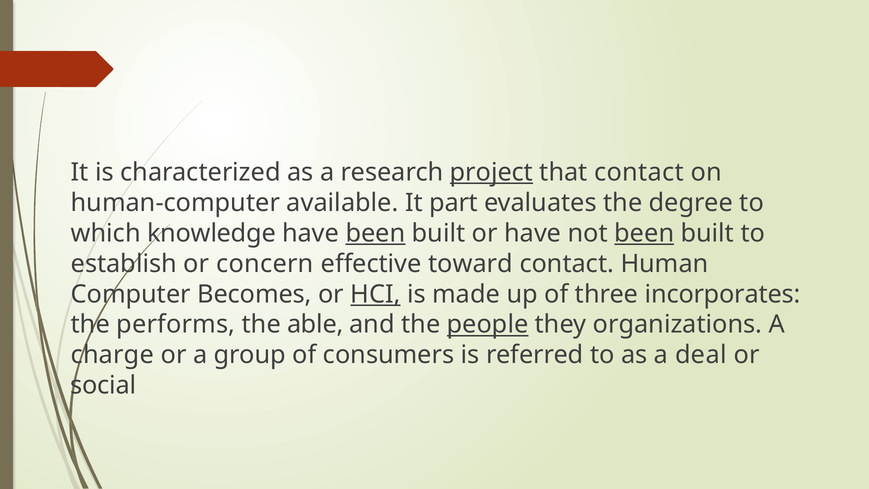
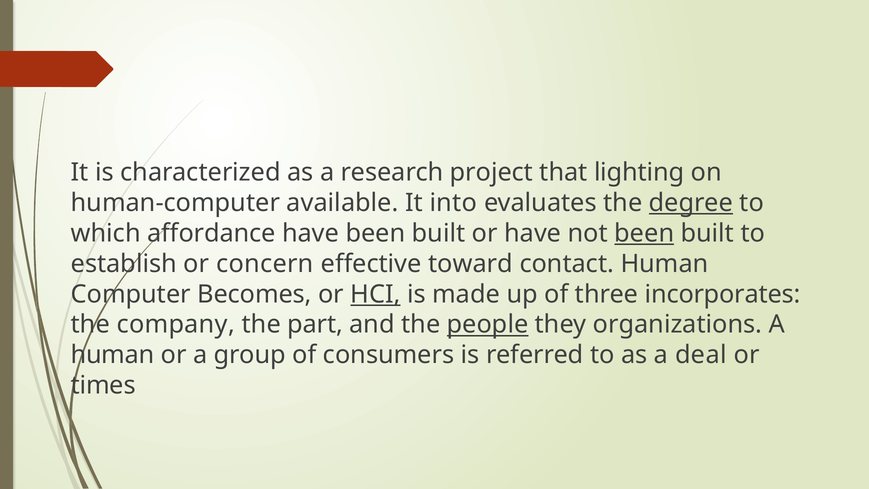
project underline: present -> none (491, 172)
that contact: contact -> lighting (639, 172)
part: part -> into (453, 203)
degree underline: none -> present (691, 203)
knowledge: knowledge -> affordance (211, 233)
been underline: present -> none (376, 233)
performs: performs -> company (176, 324)
able: able -> part (315, 324)
charge: charge -> human (113, 355)
social: social -> times (103, 385)
